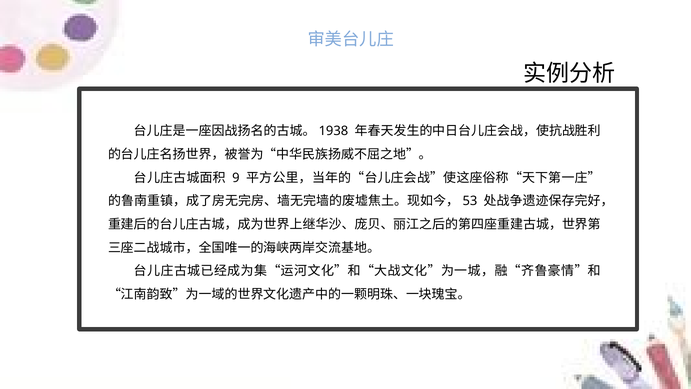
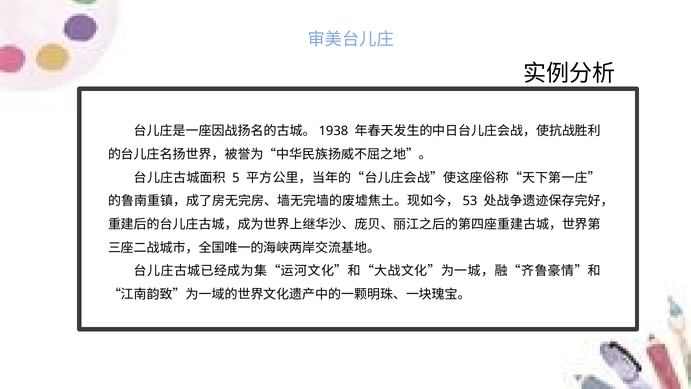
9: 9 -> 5 (236, 178)
